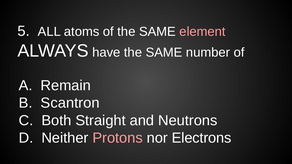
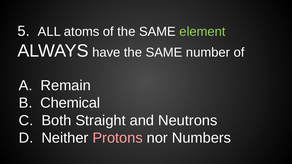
element colour: pink -> light green (202, 32)
Scantron: Scantron -> Chemical (70, 103)
Electrons: Electrons -> Numbers (201, 138)
